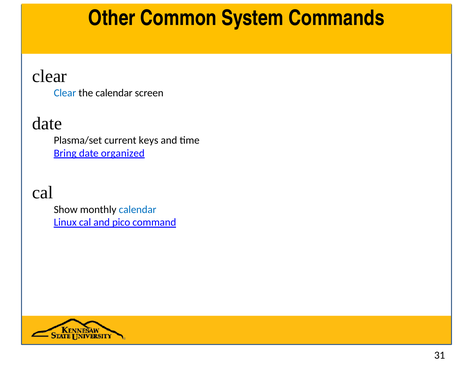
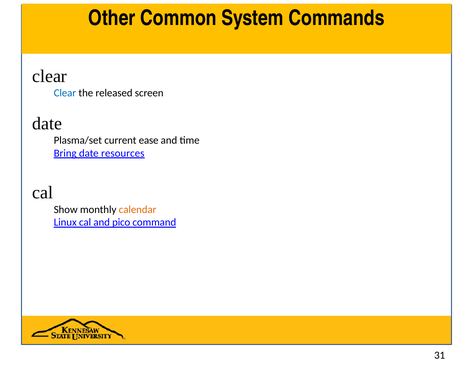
the calendar: calendar -> released (114, 93)
keys: keys -> ease (149, 140)
organized: organized -> resources (123, 153)
calendar colour: blue -> orange (138, 209)
